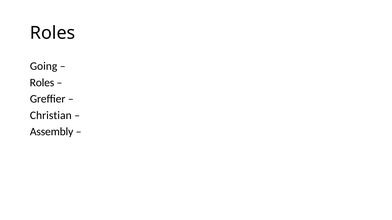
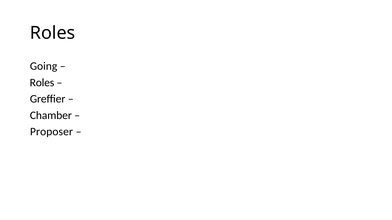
Christian: Christian -> Chamber (51, 116)
Assembly: Assembly -> Proposer (51, 132)
